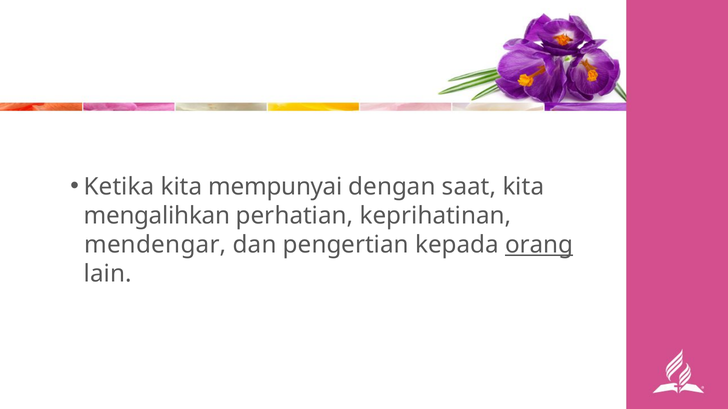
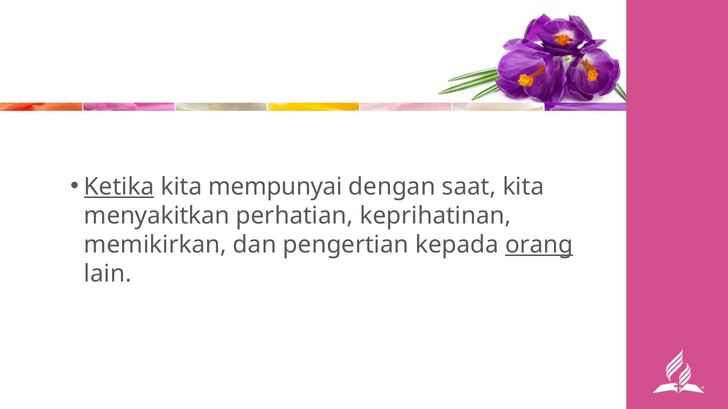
Ketika underline: none -> present (119, 187)
mengalihkan: mengalihkan -> menyakitkan (157, 216)
mendengar: mendengar -> memikirkan (155, 245)
